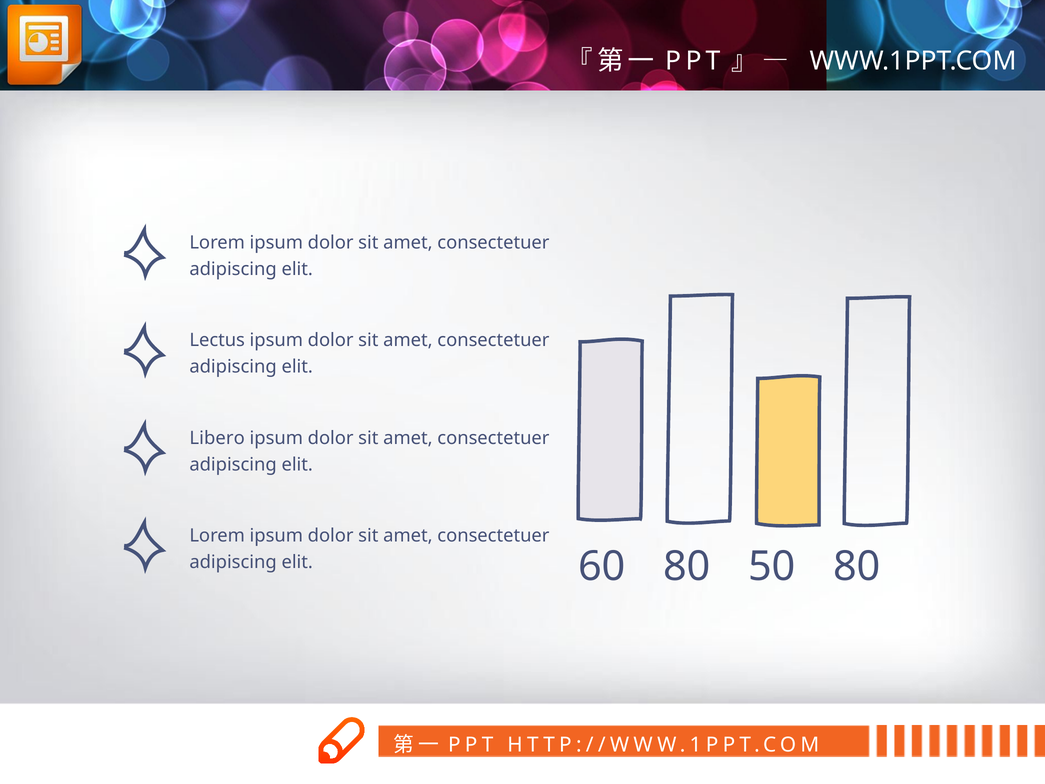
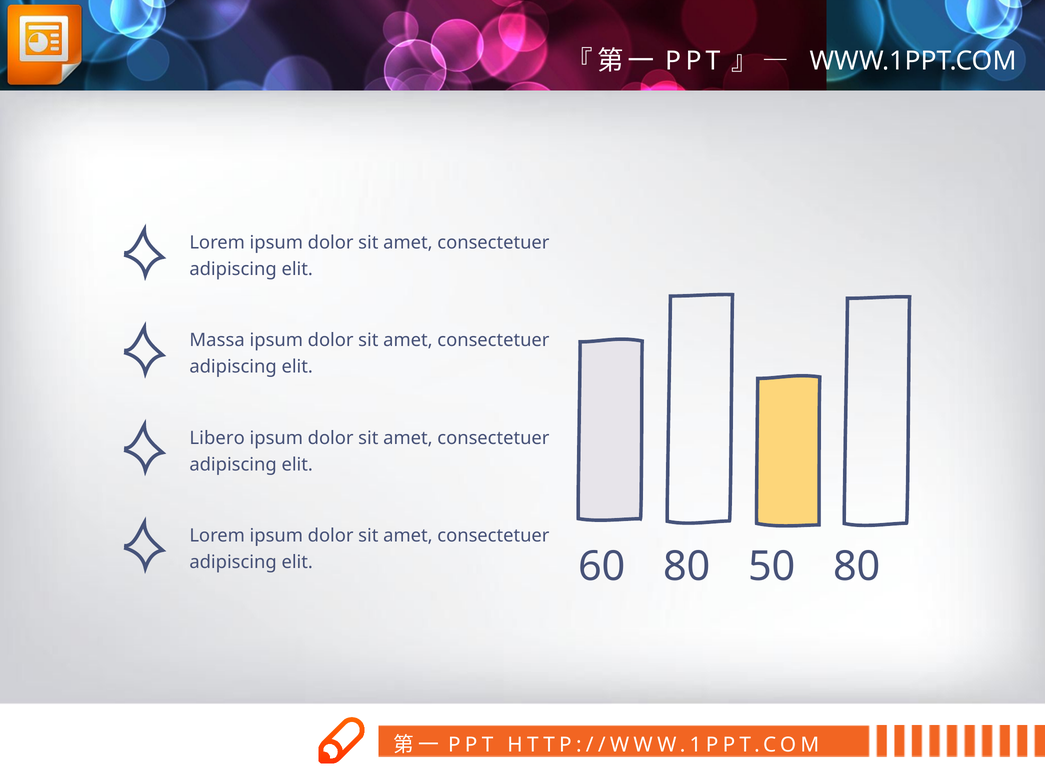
Lectus: Lectus -> Massa (217, 340)
